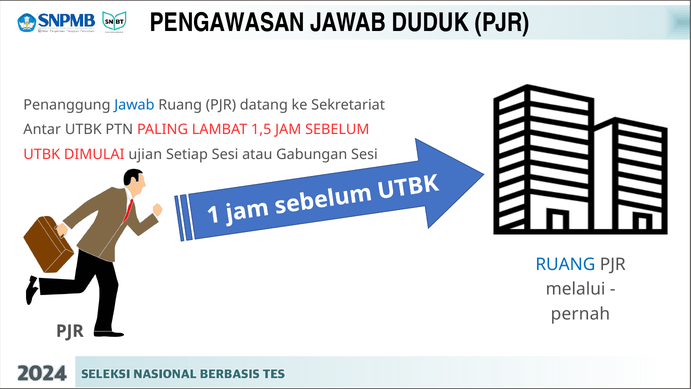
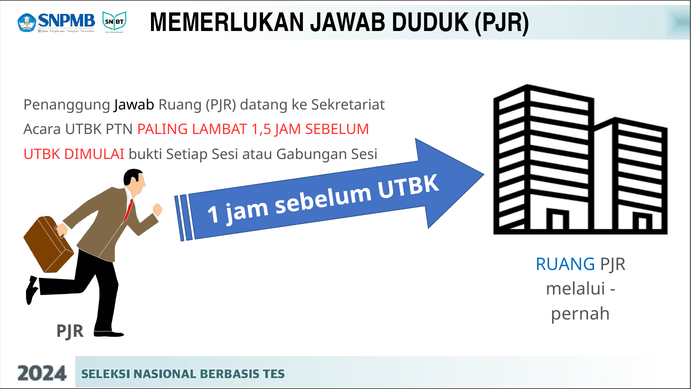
PENGAWASAN: PENGAWASAN -> MEMERLUKAN (227, 23)
Jawab colour: blue -> black (134, 105)
Antar: Antar -> Acara (42, 130)
ujian: ujian -> bukti (145, 154)
